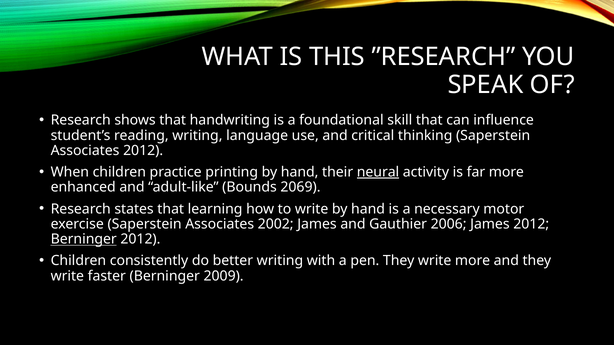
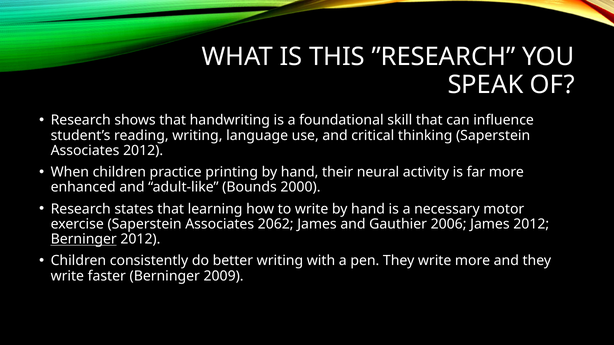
neural underline: present -> none (378, 172)
2069: 2069 -> 2000 (300, 187)
2002: 2002 -> 2062 (276, 224)
